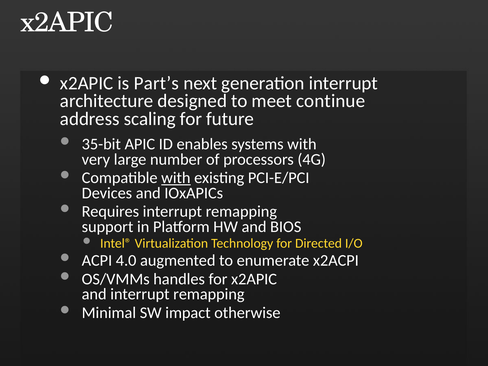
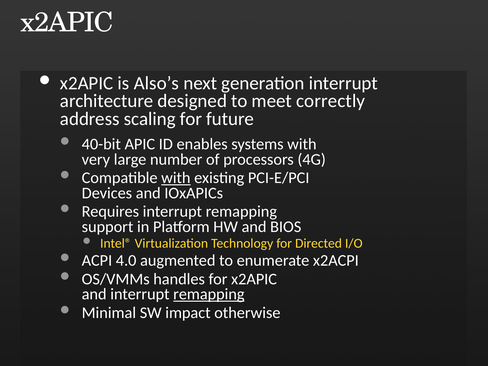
Part’s: Part’s -> Also’s (156, 83)
continue: continue -> correctly (331, 101)
35-bit: 35-bit -> 40-bit (101, 144)
remapping underline: none -> present (209, 294)
